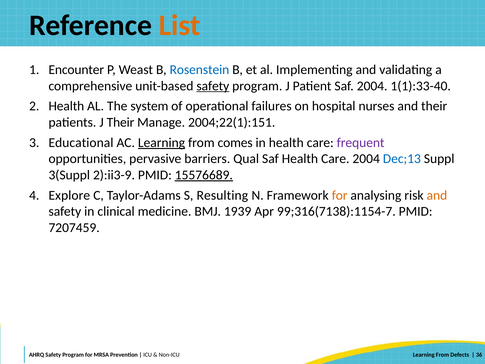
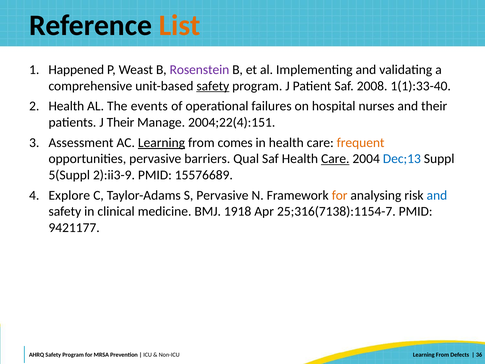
Encounter: Encounter -> Happened (76, 70)
Rosenstein colour: blue -> purple (199, 70)
Saf 2004: 2004 -> 2008 (372, 86)
system: system -> events (149, 106)
2004;22(1):151: 2004;22(1):151 -> 2004;22(4):151 (232, 122)
Educational: Educational -> Assessment (81, 143)
frequent colour: purple -> orange (361, 143)
Care underline: none -> present (335, 159)
3(Suppl: 3(Suppl -> 5(Suppl (69, 175)
15576689 underline: present -> none (204, 175)
S Resulting: Resulting -> Pervasive (222, 195)
and colour: orange -> blue (437, 195)
1939: 1939 -> 1918 (238, 211)
99;316(7138):1154-7: 99;316(7138):1154-7 -> 25;316(7138):1154-7 (336, 211)
7207459: 7207459 -> 9421177 (74, 228)
